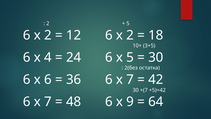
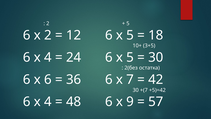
12 6 х 2: 2 -> 5 (130, 35)
7: 7 -> 4 (48, 102)
64: 64 -> 57 (156, 102)
